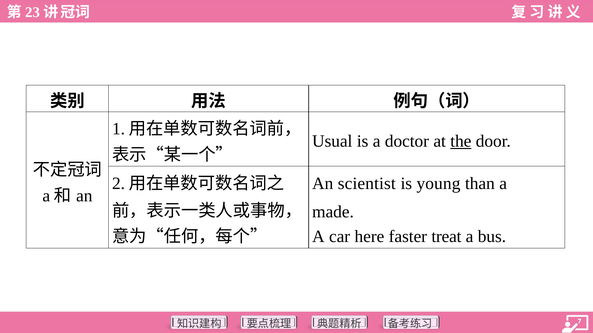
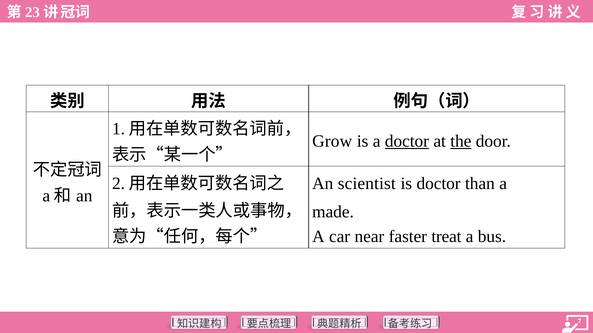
Usual: Usual -> Grow (332, 141)
doctor underline: none -> present (407, 141)
is young: young -> doctor (439, 184)
here: here -> near (369, 237)
